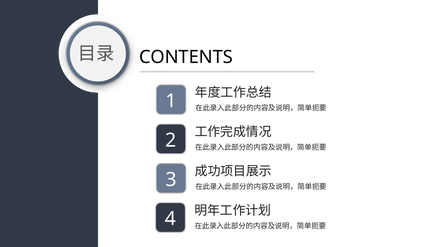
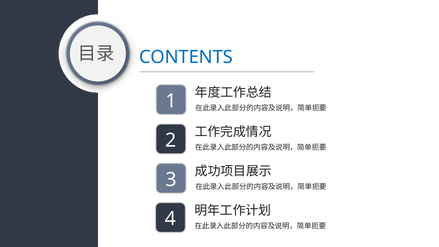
CONTENTS colour: black -> blue (186, 57)
